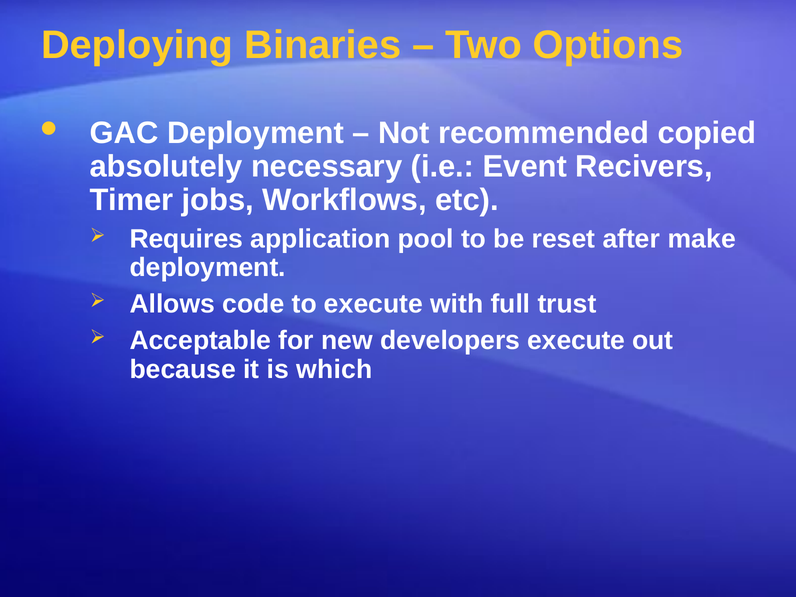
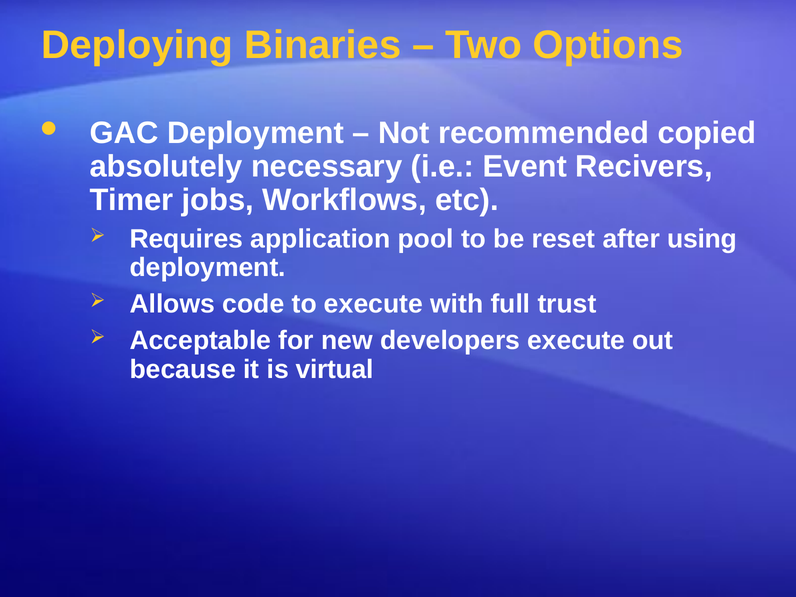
make: make -> using (702, 239)
which: which -> virtual (335, 369)
